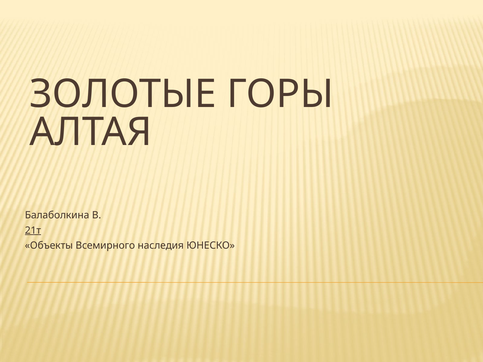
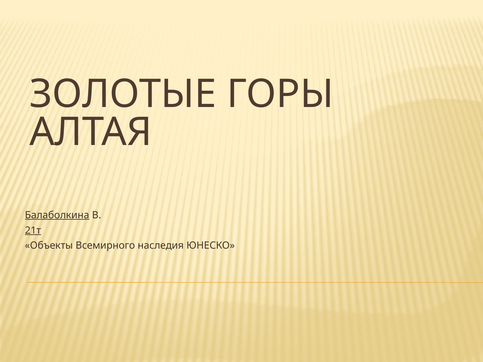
Балаболкина underline: none -> present (57, 215)
